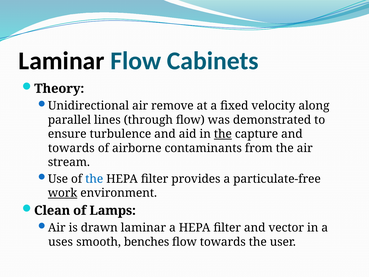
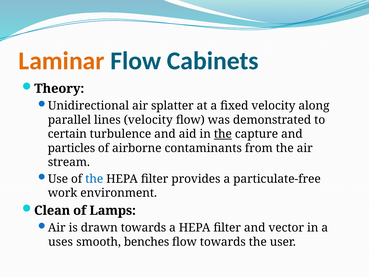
Laminar colour: black -> orange (61, 61)
remove: remove -> splatter (172, 106)
lines through: through -> velocity (148, 120)
ensure: ensure -> certain (67, 134)
towards: towards -> particles (71, 148)
work underline: present -> none (63, 193)
drawn laminar: laminar -> towards (143, 228)
